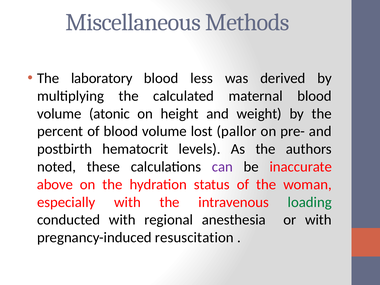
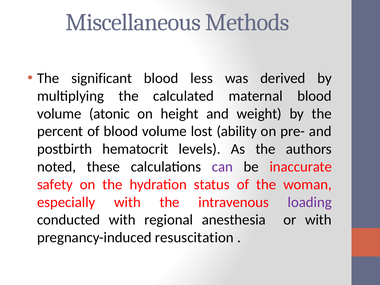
laboratory: laboratory -> significant (102, 78)
pallor: pallor -> ability (237, 131)
above: above -> safety (55, 184)
loading colour: green -> purple (310, 202)
